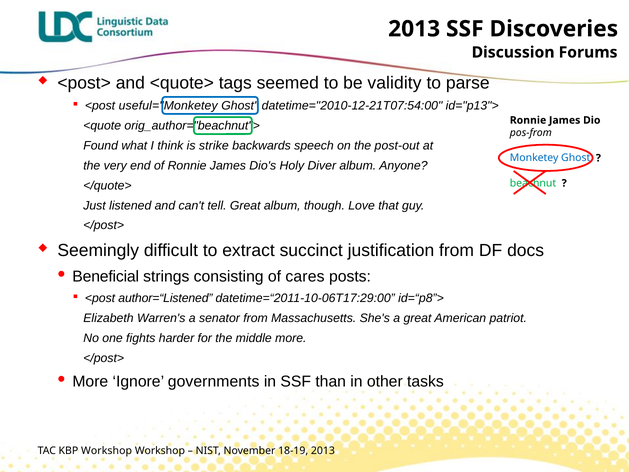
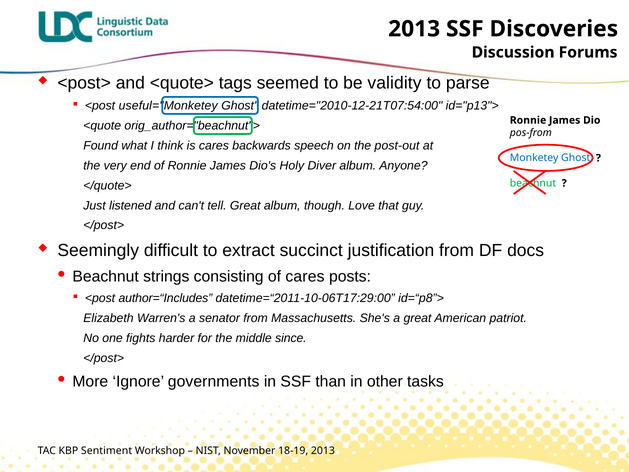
is strike: strike -> cares (214, 146)
Beneficial: Beneficial -> Beachnut (106, 276)
author=“Listened: author=“Listened -> author=“Includes (165, 298)
middle more: more -> since (291, 338)
KBP Workshop: Workshop -> Sentiment (107, 450)
